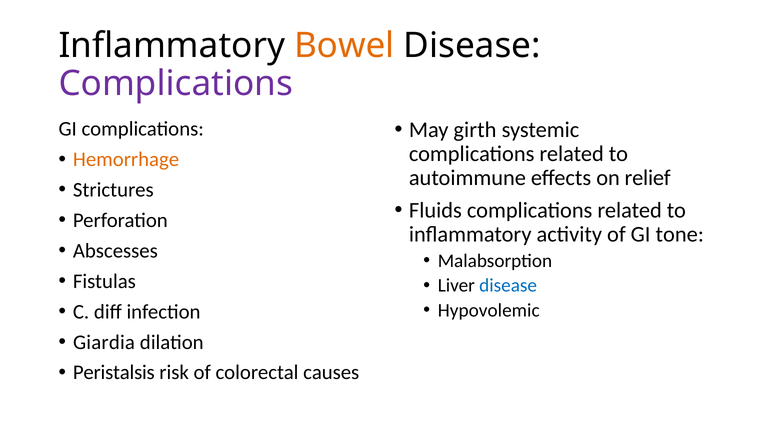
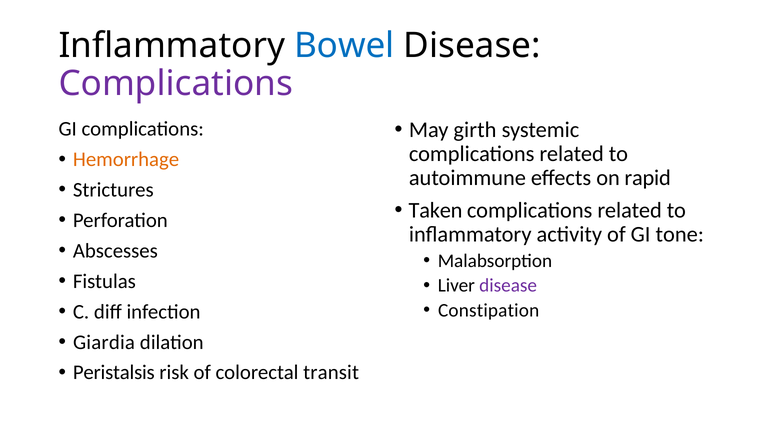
Bowel colour: orange -> blue (344, 46)
relief: relief -> rapid (648, 178)
Fluids: Fluids -> Taken (436, 210)
disease colour: blue -> purple (508, 286)
Hypovolemic: Hypovolemic -> Constipation (489, 310)
causes: causes -> transit (331, 373)
